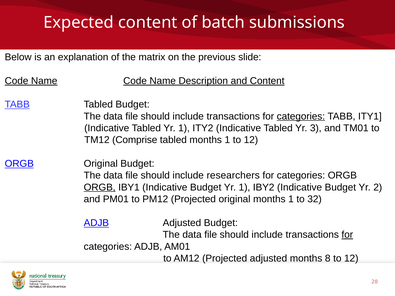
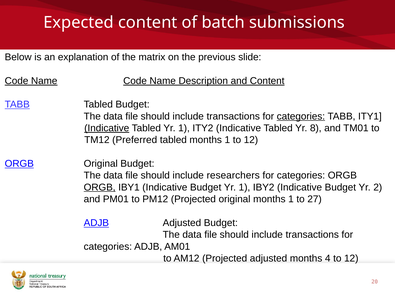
Indicative underline: none -> present (107, 128)
3: 3 -> 8 (316, 128)
Comprise: Comprise -> Preferred (135, 140)
32: 32 -> 27 (315, 199)
for underline: present -> none (347, 235)
8: 8 -> 4 (328, 259)
